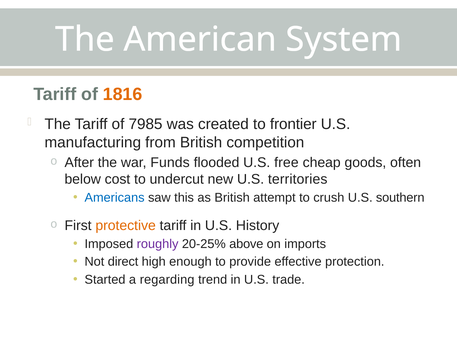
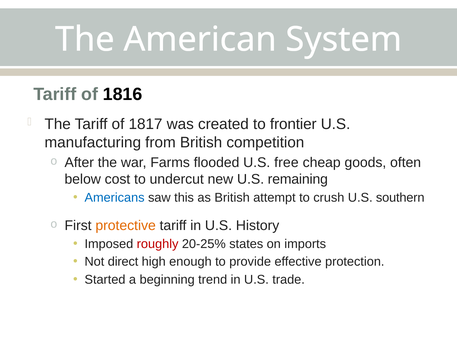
1816 colour: orange -> black (123, 94)
7985: 7985 -> 1817 (146, 124)
Funds: Funds -> Farms (170, 162)
territories: territories -> remaining (298, 179)
roughly colour: purple -> red (158, 244)
above: above -> states (246, 244)
regarding: regarding -> beginning (167, 279)
